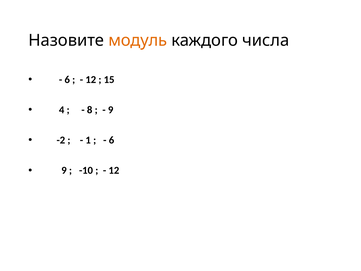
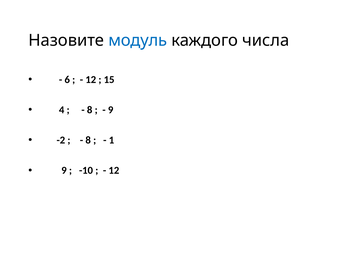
модуль colour: orange -> blue (138, 40)
1: 1 -> 8 (88, 140)
6: 6 -> 1 (111, 140)
